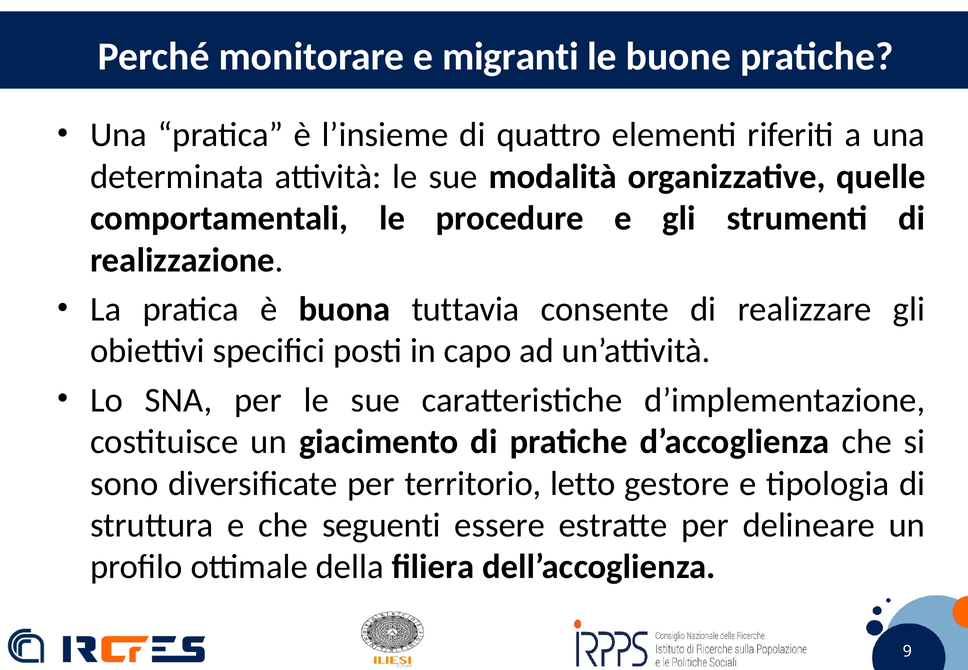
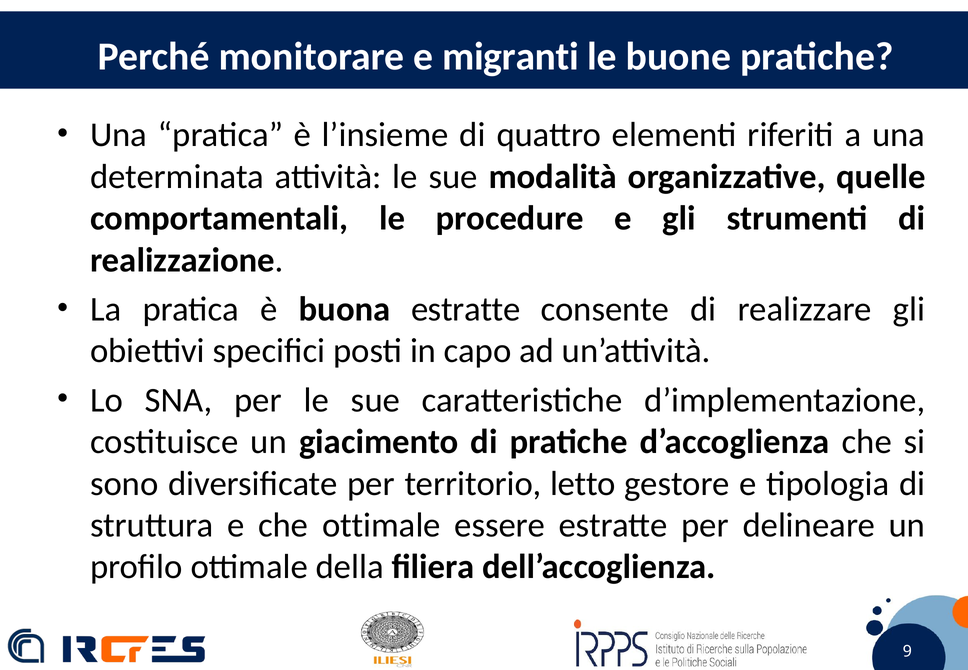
buona tuttavia: tuttavia -> estratte (466, 309)
che seguenti: seguenti -> ottimale (381, 525)
